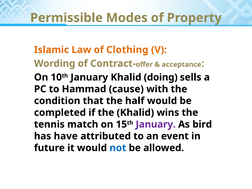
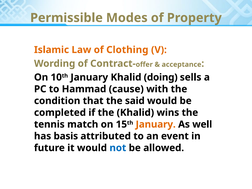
half: half -> said (135, 101)
January colour: purple -> orange (156, 124)
bird: bird -> well (202, 124)
have: have -> basis (66, 136)
